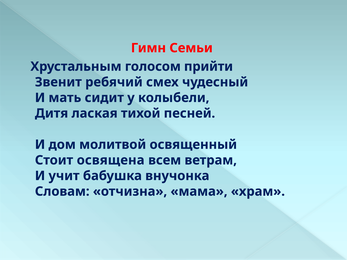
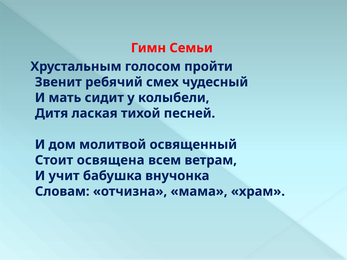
прийти: прийти -> пройти (208, 67)
